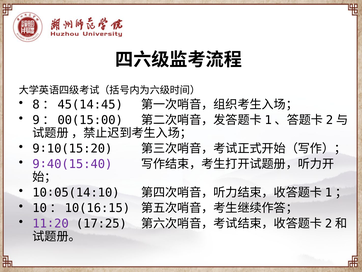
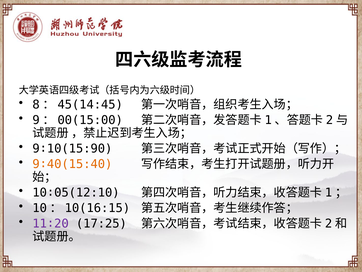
9∶10(15:20: 9∶10(15:20 -> 9∶10(15:90 (72, 148)
9∶40(15:40 colour: purple -> orange (72, 164)
10∶05(14:10: 10∶05(14:10 -> 10∶05(12:10 (76, 192)
